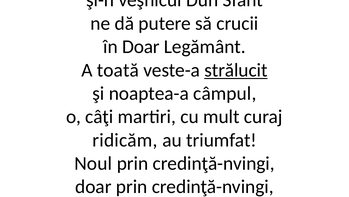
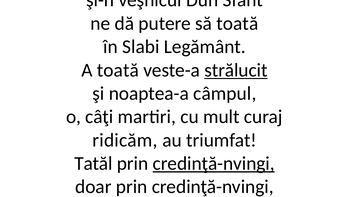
să crucii: crucii -> toată (237, 23)
în Doar: Doar -> Slabi (141, 47)
Noul: Noul -> Tatăl (93, 163)
credinţă-nvingi underline: none -> present (214, 163)
